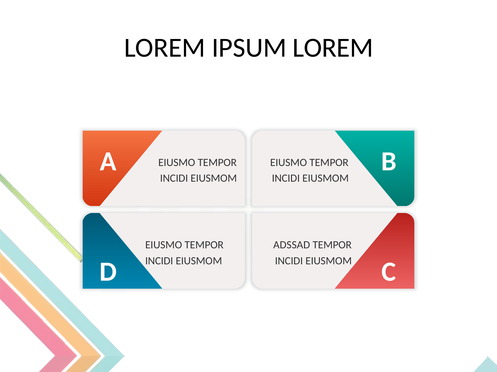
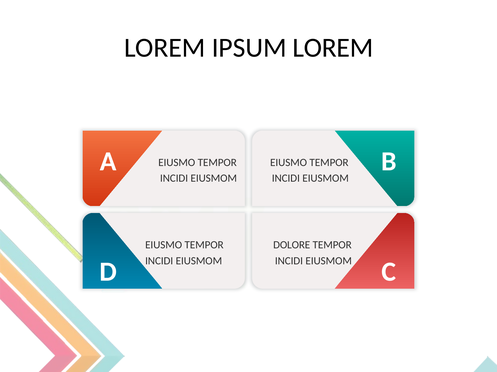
ADSSAD: ADSSAD -> DOLORE (292, 245)
